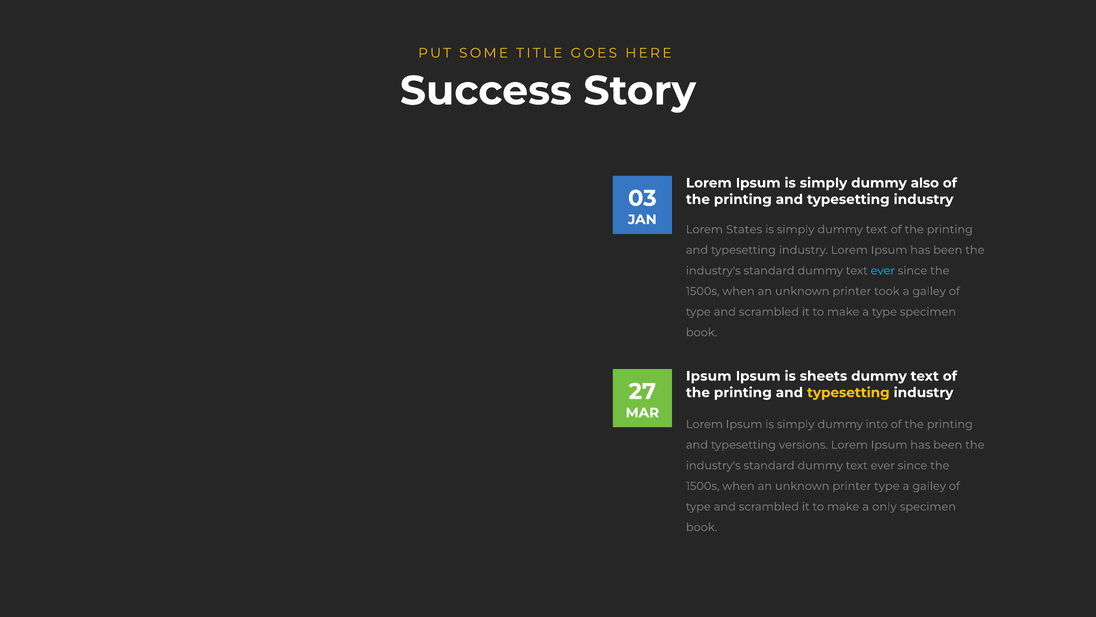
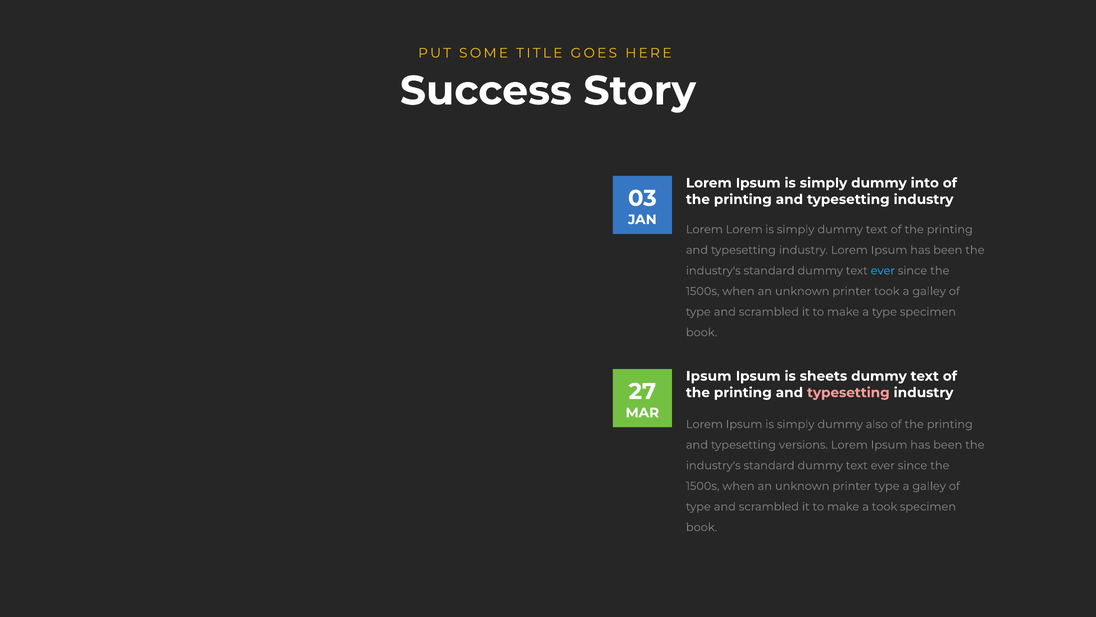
also: also -> into (925, 183)
Lorem States: States -> Lorem (744, 229)
typesetting colour: yellow -> pink (848, 392)
into: into -> also (877, 424)
a only: only -> took (885, 506)
